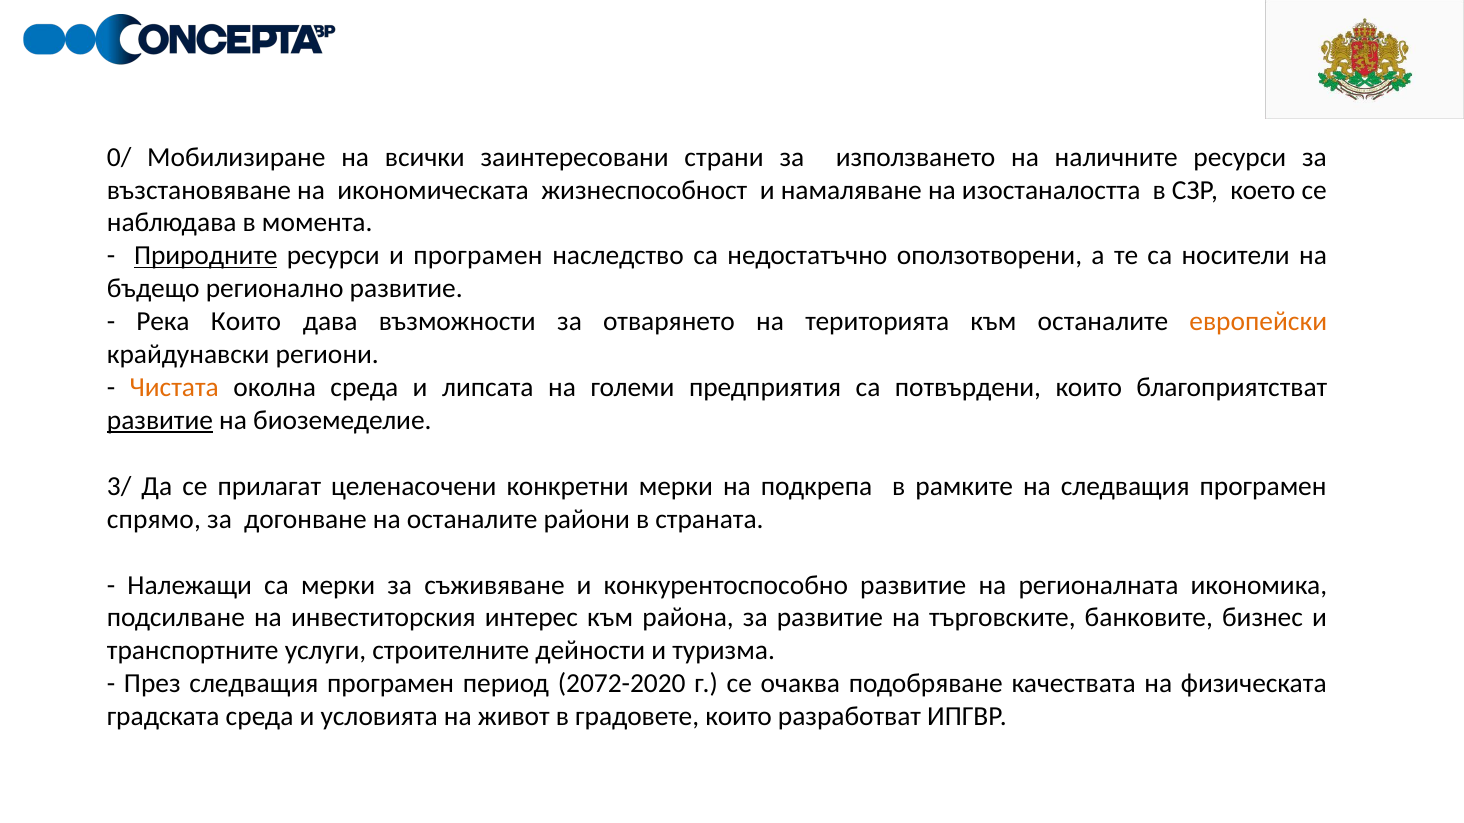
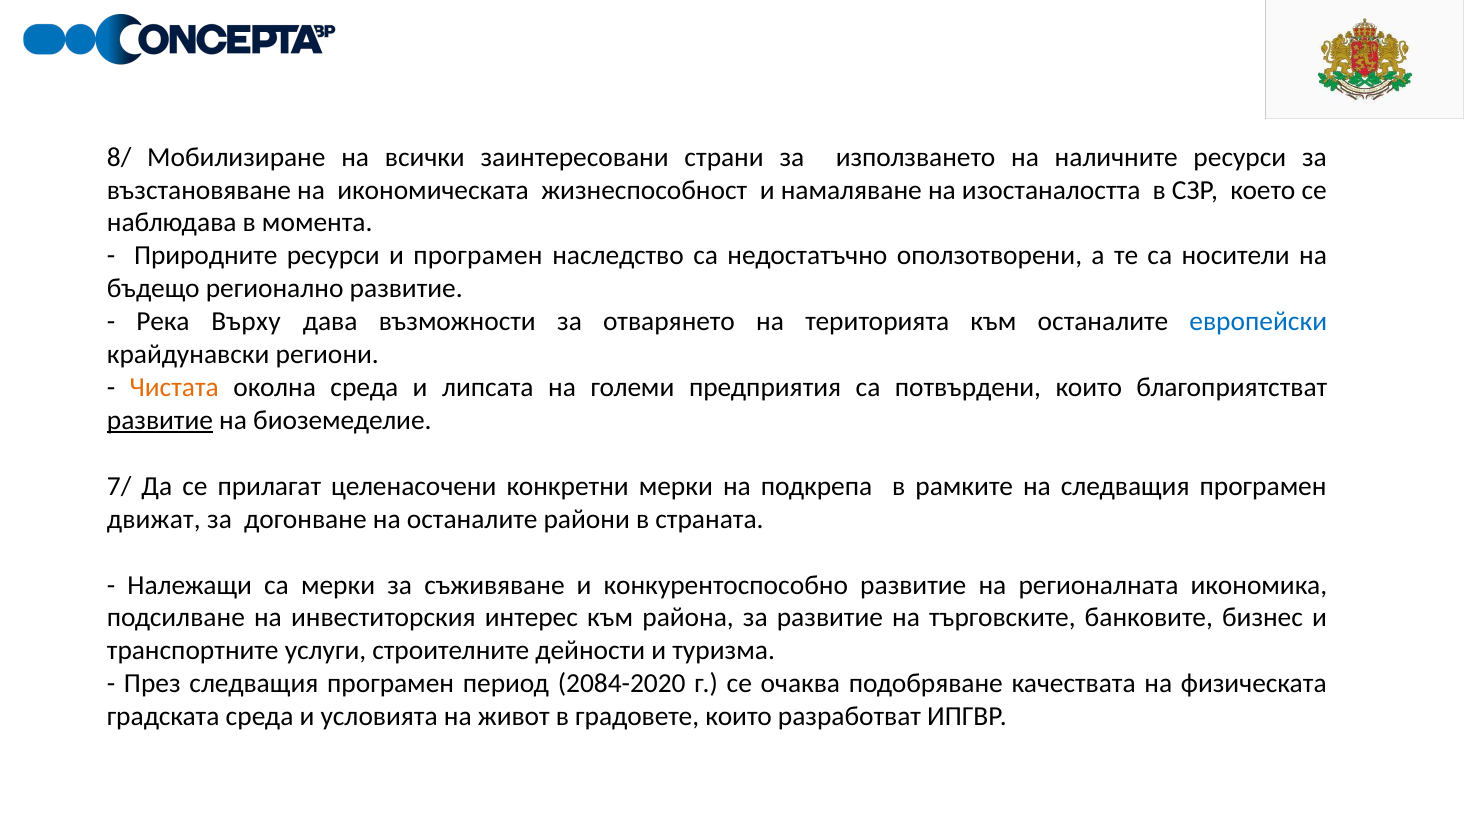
0/: 0/ -> 8/ (119, 157)
Природните underline: present -> none (206, 256)
Река Които: Които -> Върху (246, 322)
европейски colour: orange -> blue (1258, 322)
3/: 3/ -> 7/ (119, 487)
спрямо: спрямо -> движат (154, 519)
2072-2020: 2072-2020 -> 2084-2020 (622, 684)
